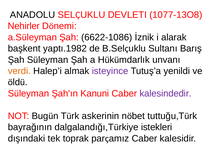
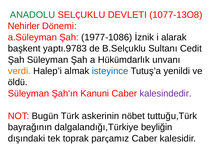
ANADOLU colour: black -> green (33, 15)
6622-1086: 6622-1086 -> 1977-1086 (107, 37)
yaptı.1982: yaptı.1982 -> yaptı.9783 (65, 48)
Barış: Barış -> Cedit (191, 48)
isteyince colour: purple -> blue (110, 71)
istekleri: istekleri -> beyliğin (157, 127)
